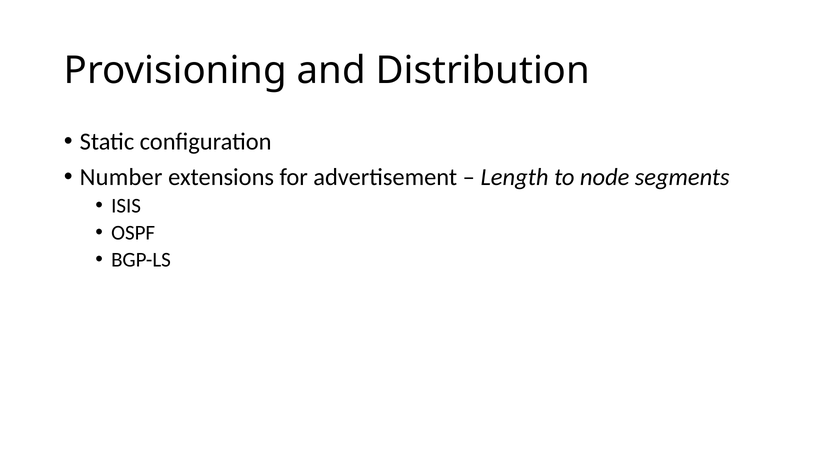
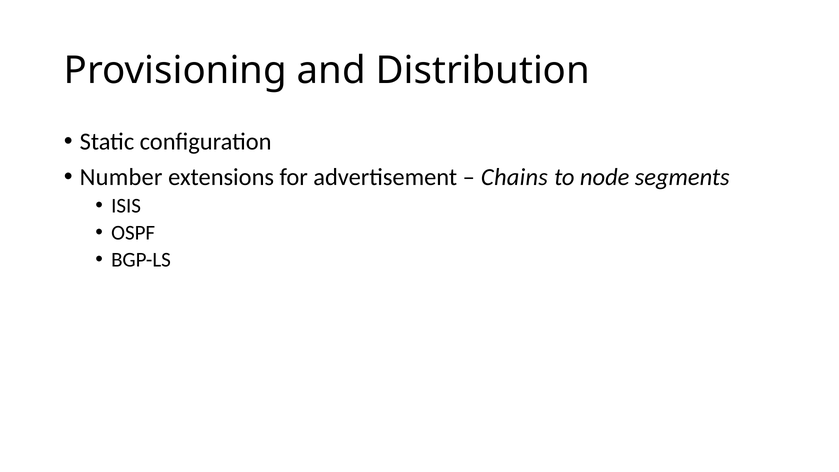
Length: Length -> Chains (514, 177)
